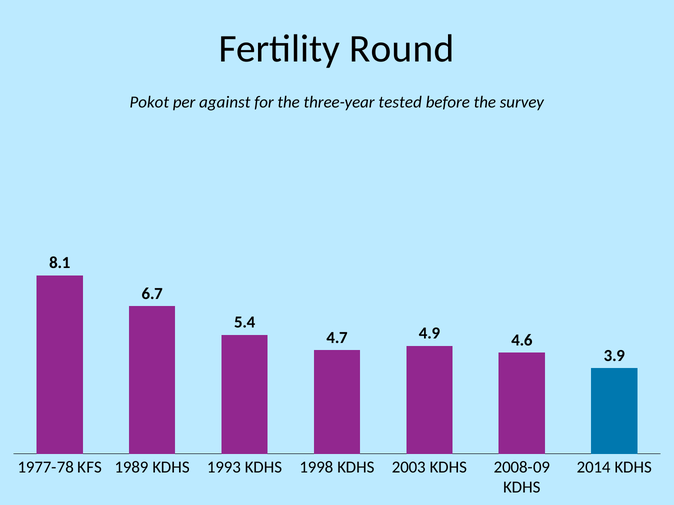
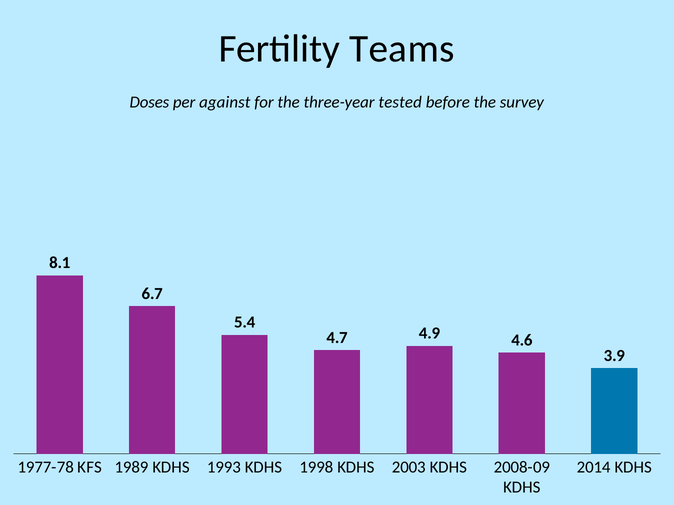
Round: Round -> Teams (402, 49)
Pokot: Pokot -> Doses (149, 102)
